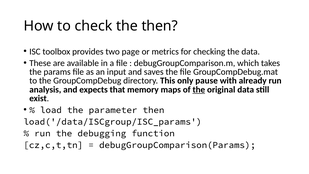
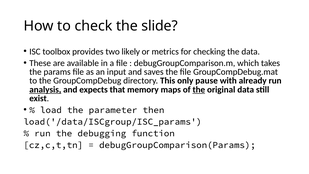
the then: then -> slide (160, 26)
page: page -> likely (131, 51)
analysis underline: none -> present (45, 89)
